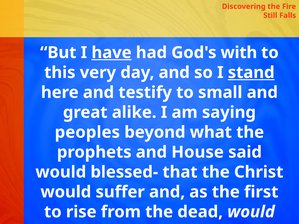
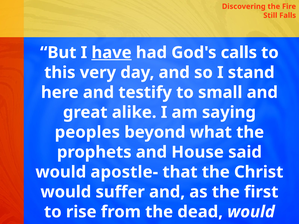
with: with -> calls (239, 53)
stand underline: present -> none (251, 73)
blessed-: blessed- -> apostle- (124, 172)
